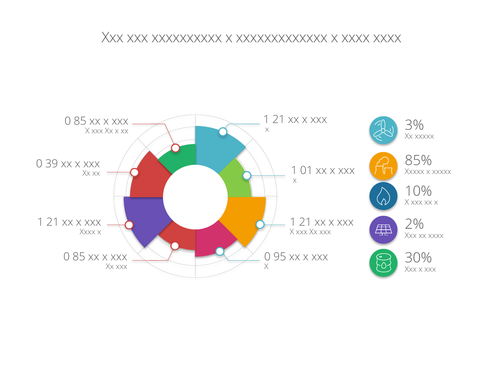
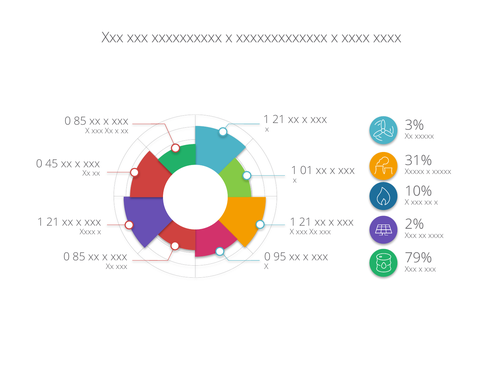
85%: 85% -> 31% (418, 161)
39: 39 -> 45 (52, 164)
30%: 30% -> 79% (418, 258)
